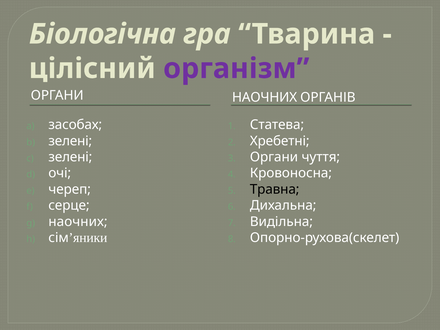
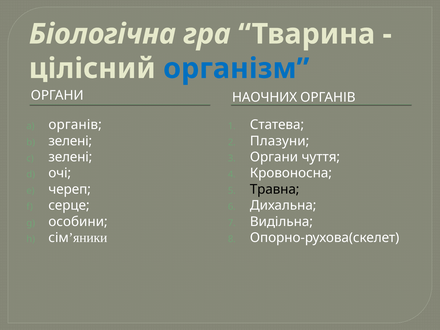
організм colour: purple -> blue (236, 69)
засобах: засобах -> органів (75, 125)
Хребетні: Хребетні -> Плазуни (280, 141)
наочних: наочних -> особини (78, 222)
